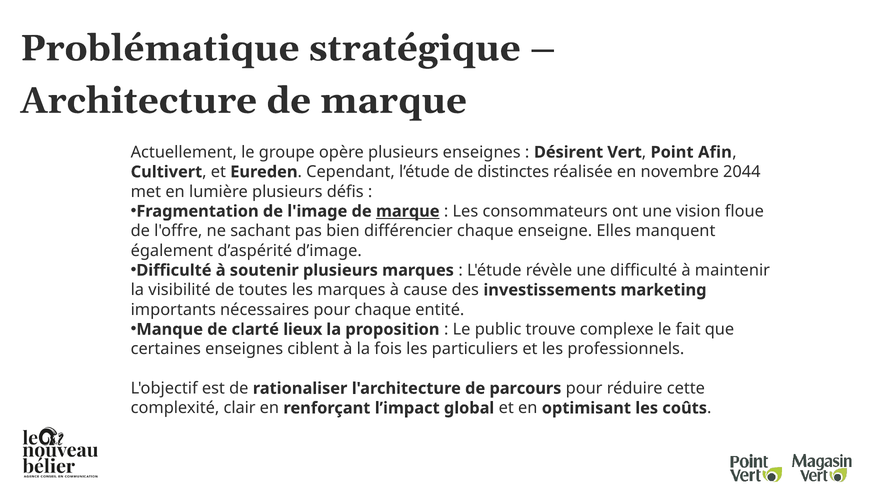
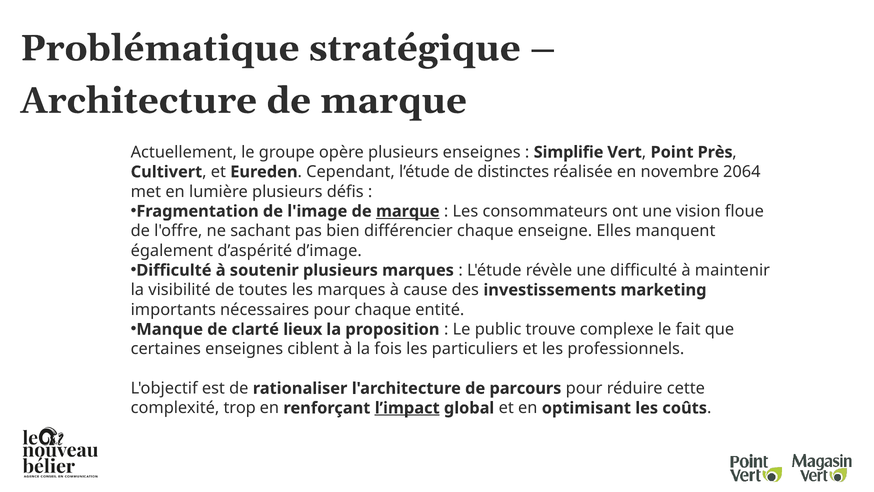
Désirent: Désirent -> Simplifie (569, 152)
Afin: Afin -> Près (715, 152)
2044: 2044 -> 2064 (742, 172)
clair: clair -> trop (240, 408)
l’impact underline: none -> present (407, 408)
